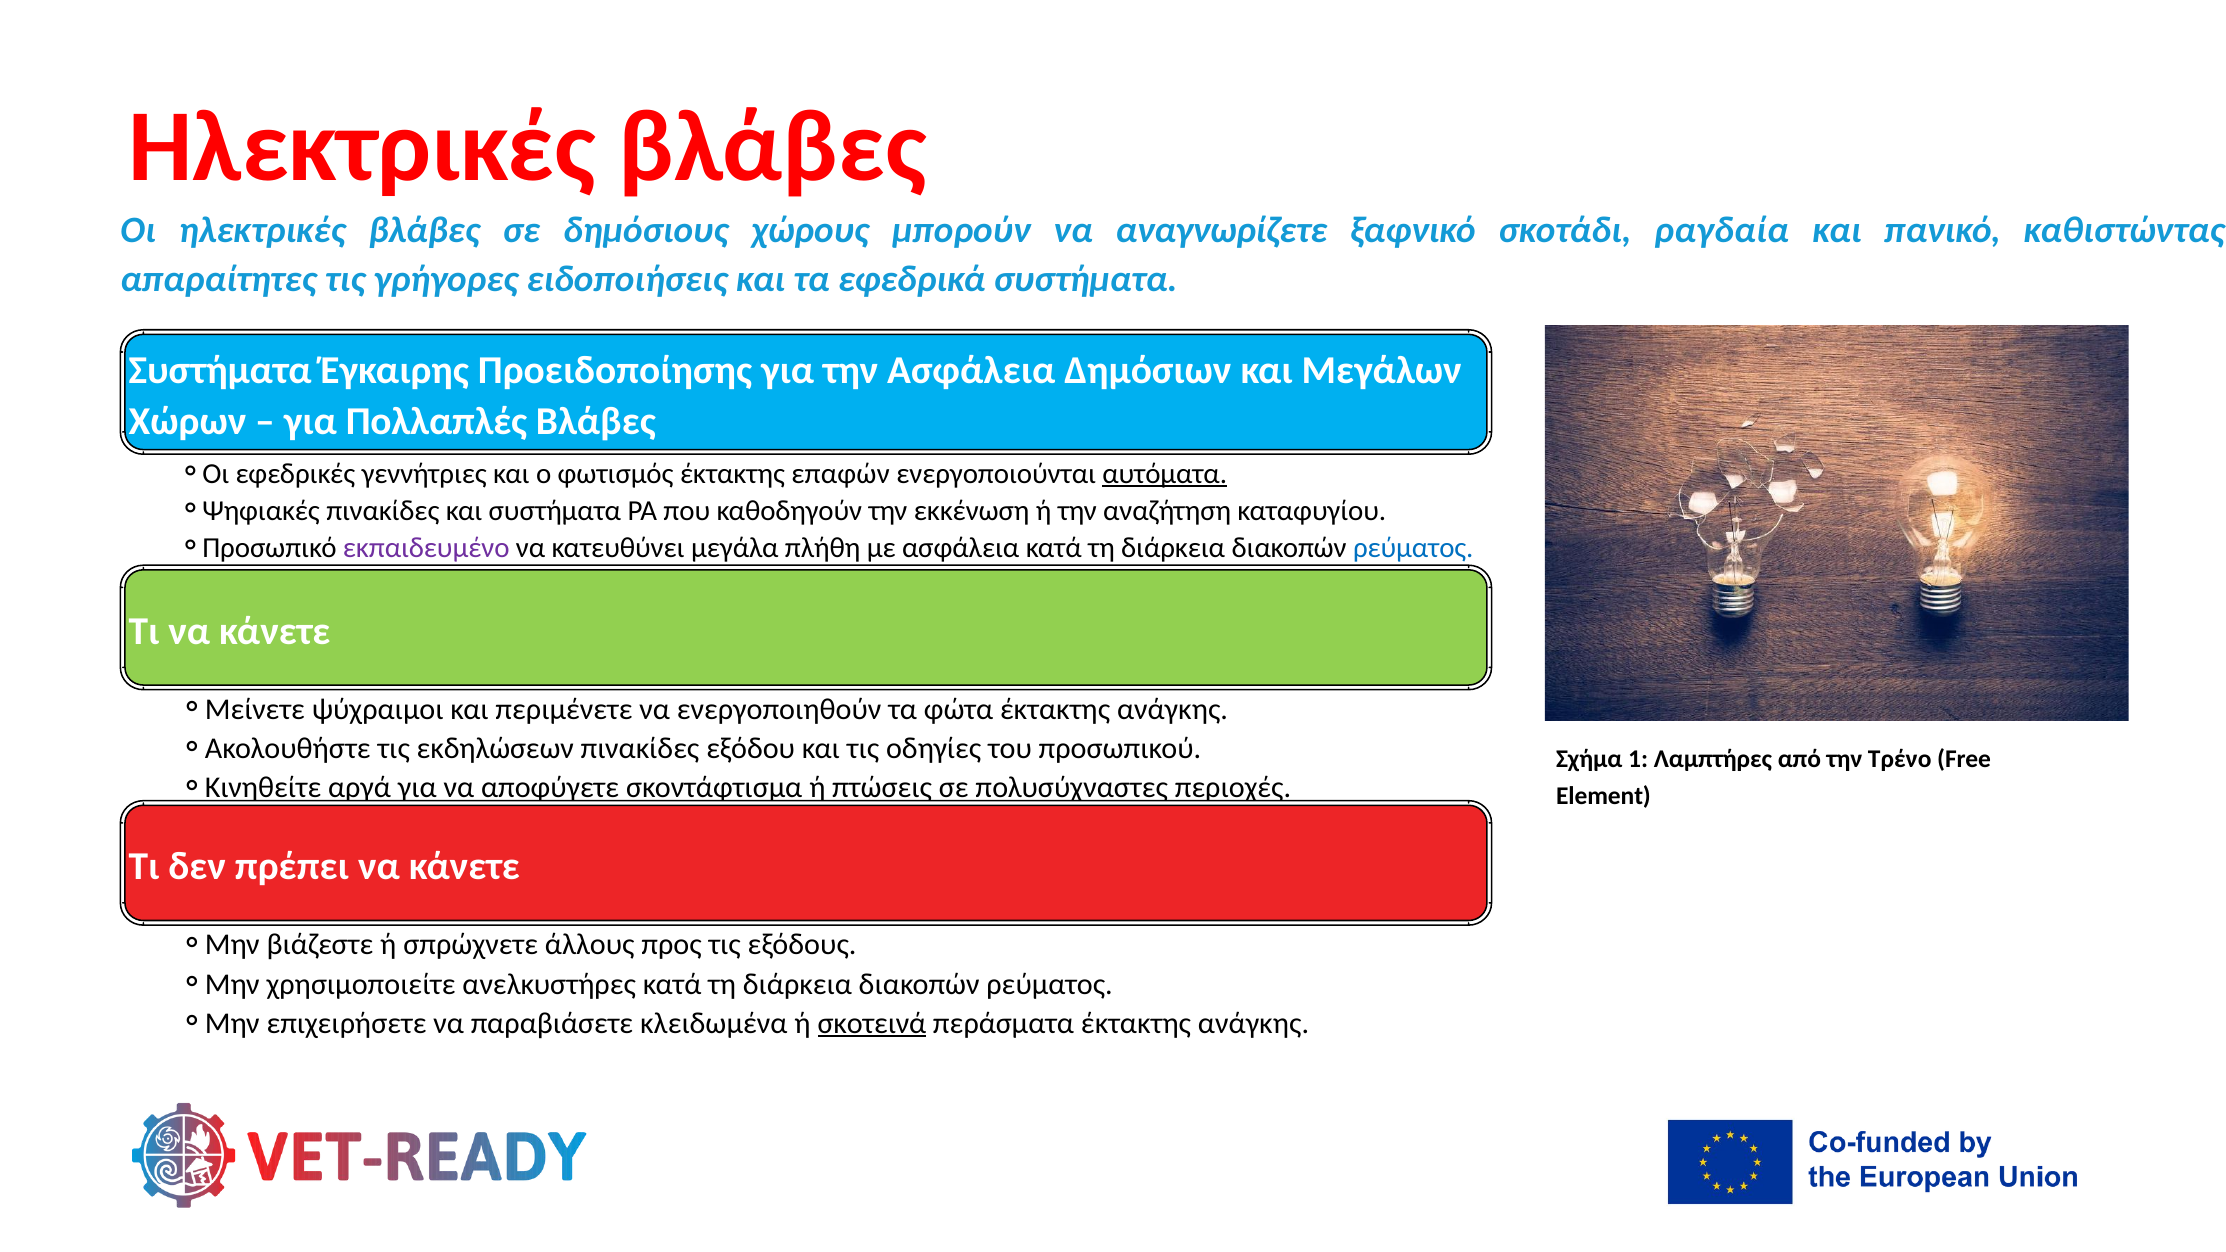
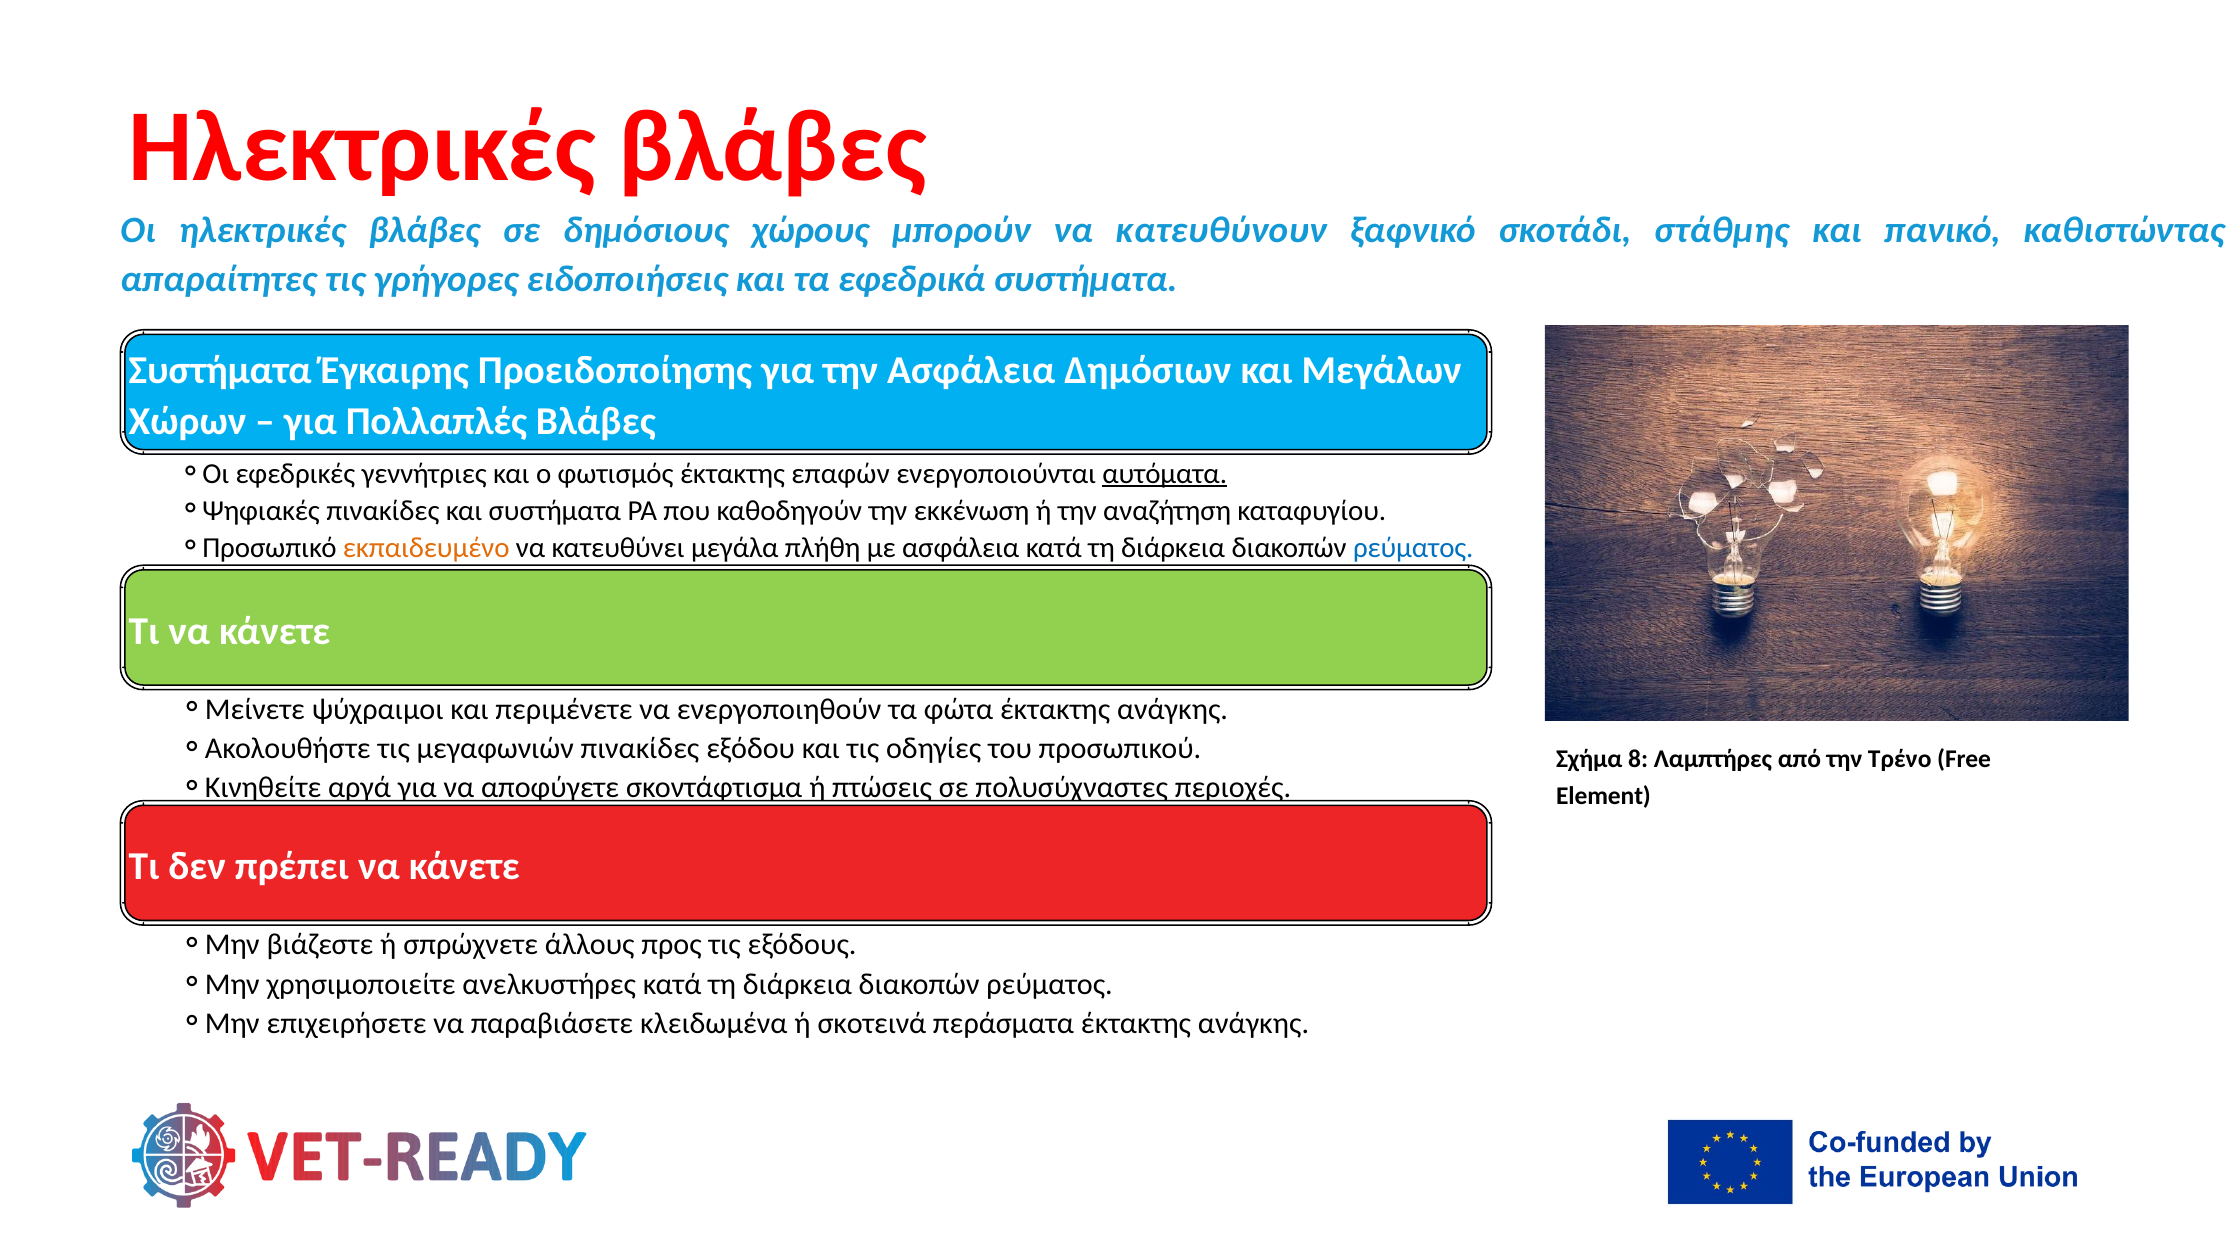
αναγνωρίζετε: αναγνωρίζετε -> κατευθύνουν (1221, 231)
ραγδαία: ραγδαία -> στάθμης (1722, 231)
εκπαιδευμένο colour: purple -> orange (426, 548)
εκδηλώσεων: εκδηλώσεων -> μεγαφωνιών (495, 749)
1: 1 -> 8 (1638, 759)
σκοτεινά underline: present -> none (872, 1023)
